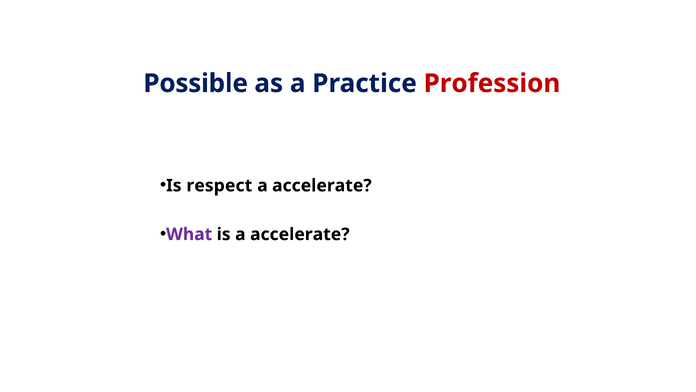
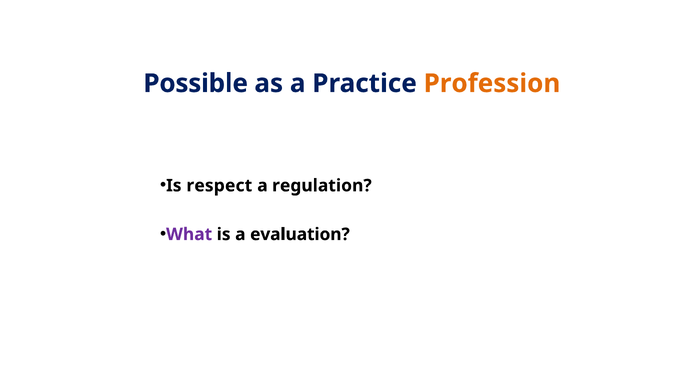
Profession colour: red -> orange (492, 83)
accelerate: accelerate -> regulation (322, 185)
is a accelerate: accelerate -> evaluation (300, 234)
